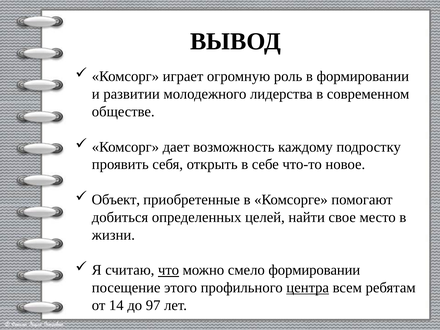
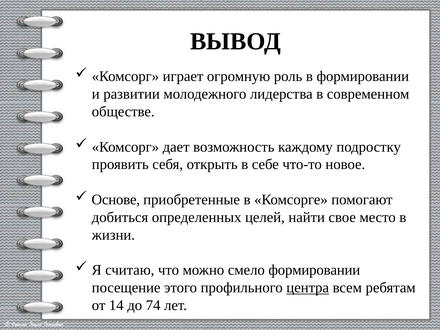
Объект: Объект -> Основе (116, 200)
что underline: present -> none (169, 270)
97: 97 -> 74 (153, 305)
